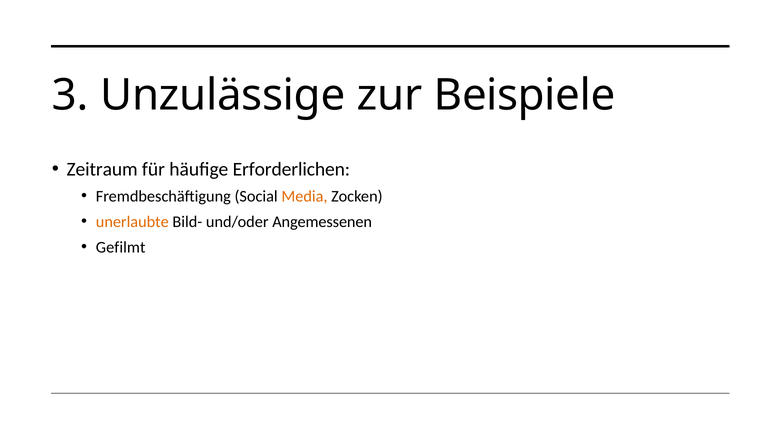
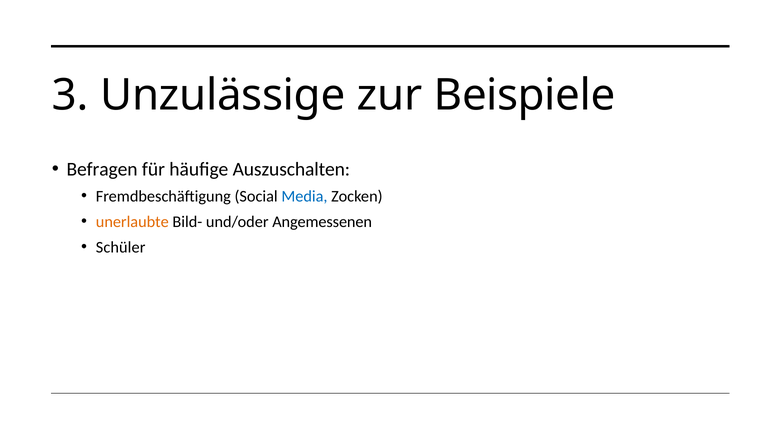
Zeitraum: Zeitraum -> Befragen (102, 169)
Erforderlichen: Erforderlichen -> Auszuschalten (291, 169)
Media colour: orange -> blue (304, 197)
Gefilmt: Gefilmt -> Schüler (121, 248)
